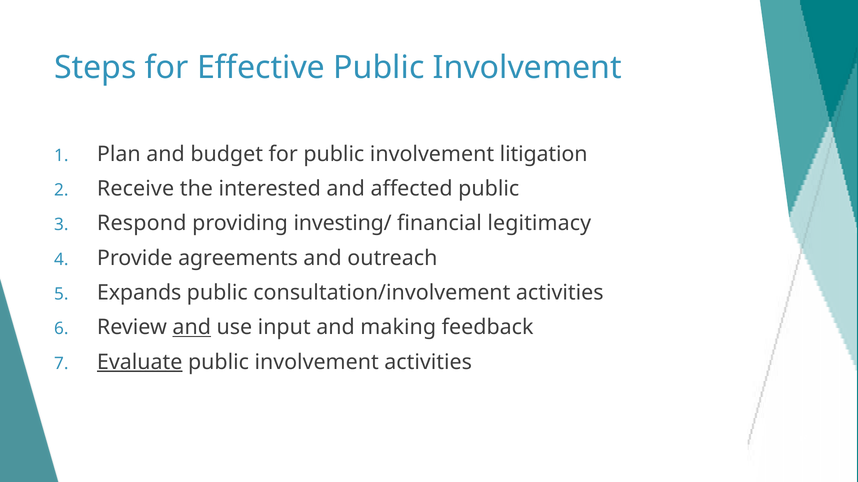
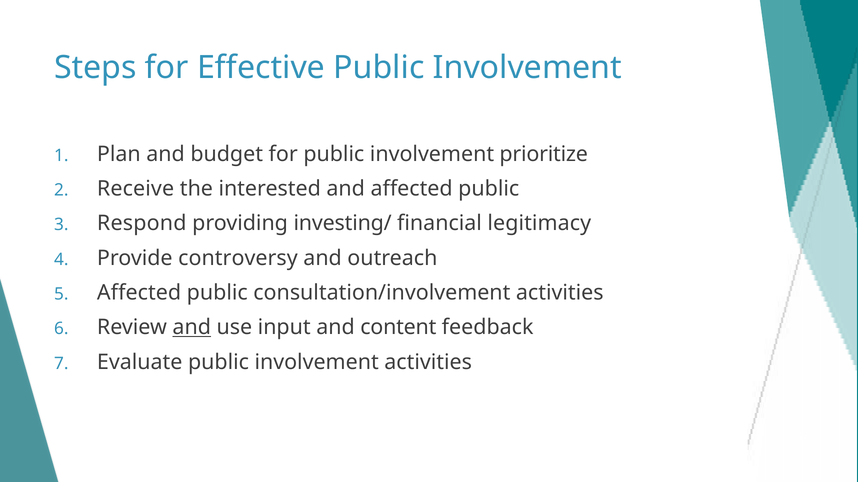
litigation: litigation -> prioritize (544, 154)
agreements: agreements -> controversy (238, 258)
Expands: Expands -> Affected (139, 293)
making: making -> content (398, 328)
Evaluate underline: present -> none (140, 362)
